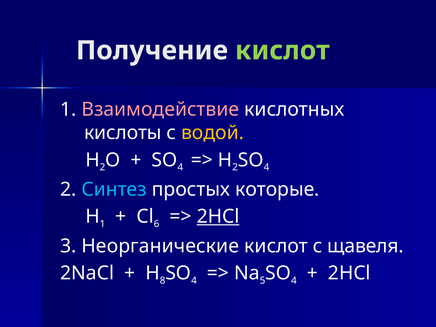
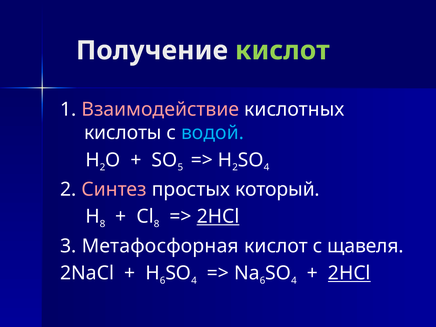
водой colour: yellow -> light blue (212, 133)
4: 4 -> 5 (180, 167)
Синтез colour: light blue -> pink (114, 189)
которые: которые -> который (277, 189)
1: 1 -> 8 (103, 224)
6: 6 -> 8 (157, 224)
Неорганические: Неорганические -> Метафосфорная (160, 246)
8: 8 -> 6 (163, 281)
5: 5 -> 6 (263, 281)
2HCl underline: none -> present (349, 273)
